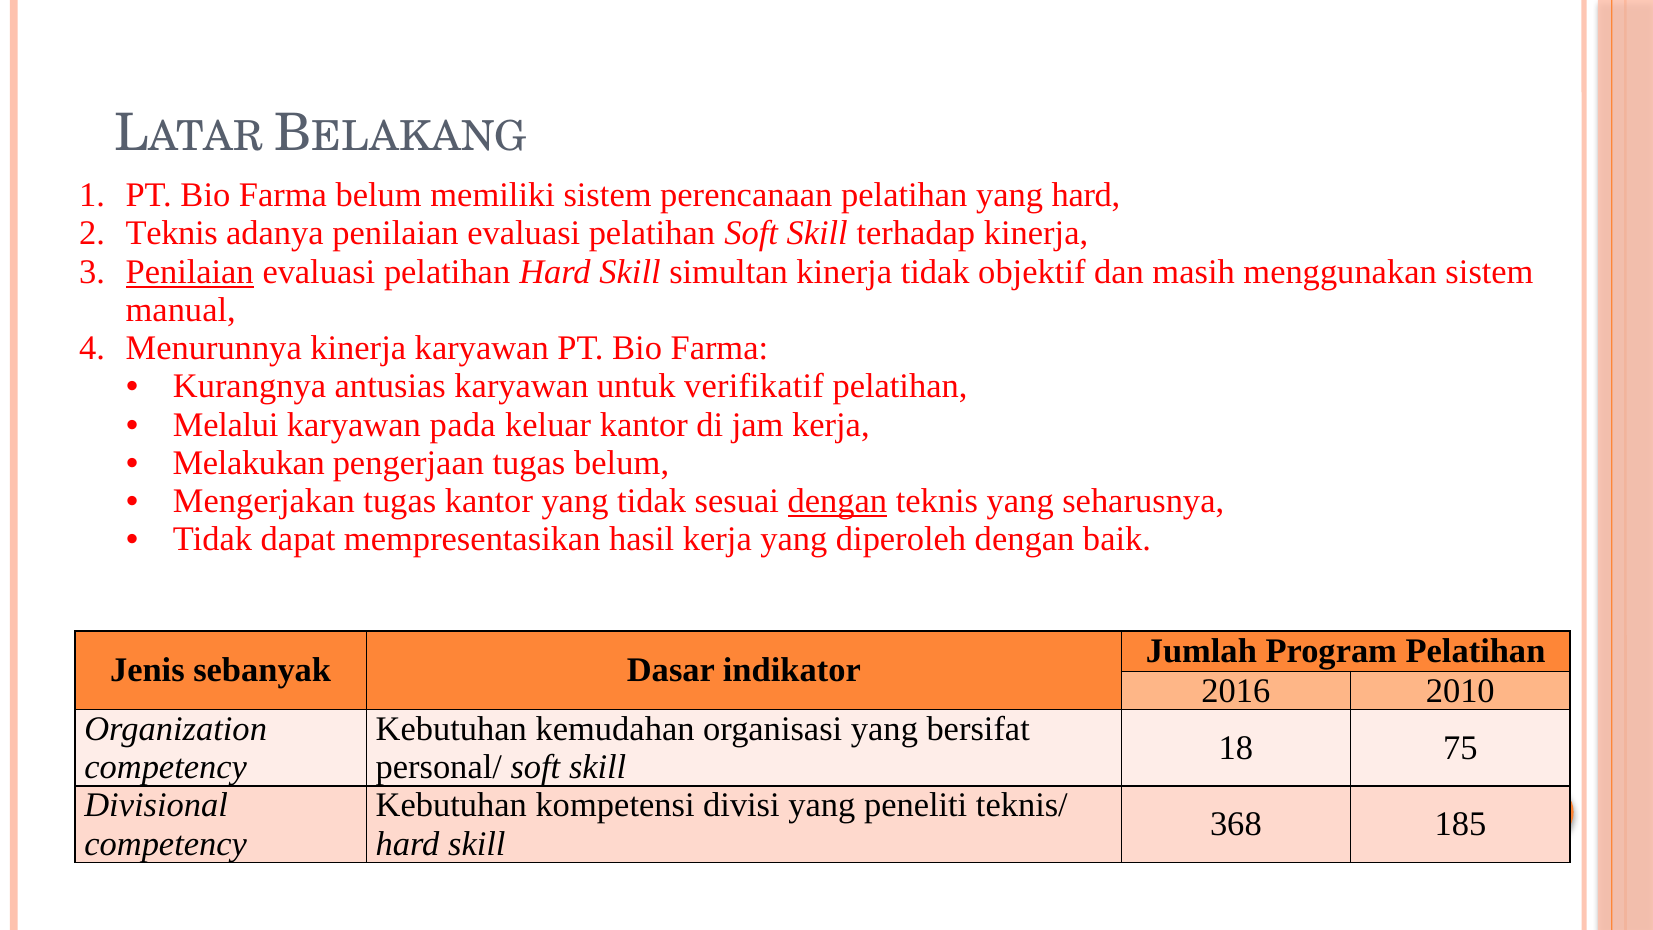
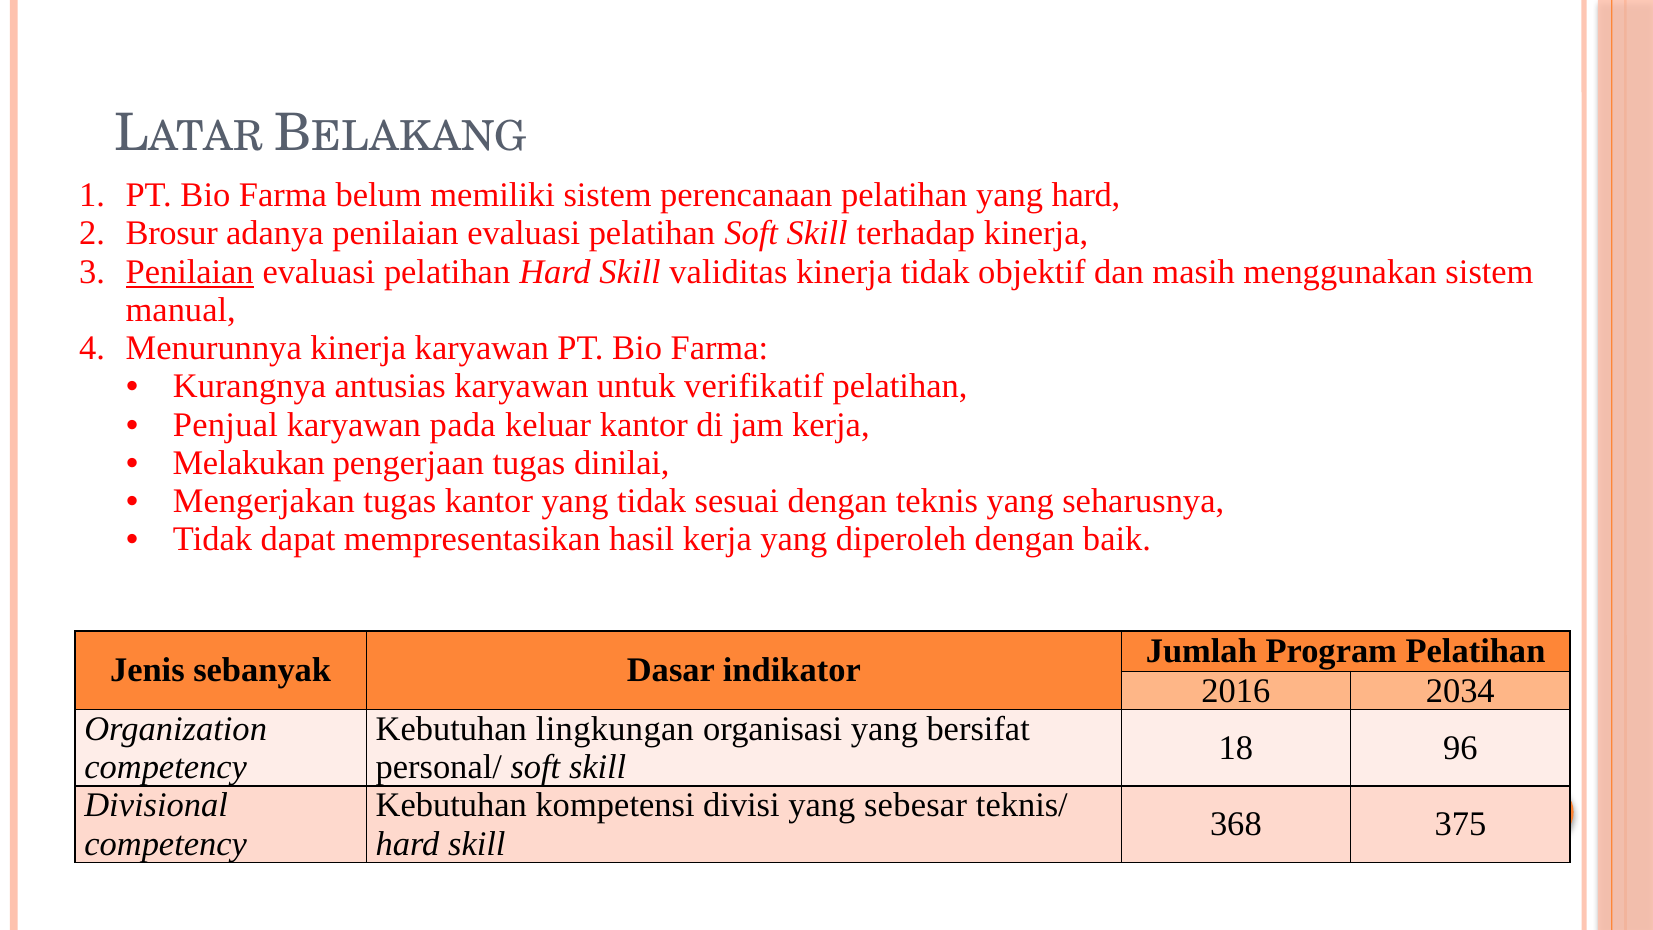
Teknis: Teknis -> Brosur (172, 233)
simultan: simultan -> validitas (728, 272)
Melalui: Melalui -> Penjual (225, 425)
tugas belum: belum -> dinilai (622, 463)
dengan underline: present -> none (837, 501)
2010: 2010 -> 2034 (1460, 691)
kemudahan: kemudahan -> lingkungan (615, 729)
75: 75 -> 96 (1460, 748)
peneliti: peneliti -> sebesar (916, 805)
185: 185 -> 375 (1460, 824)
